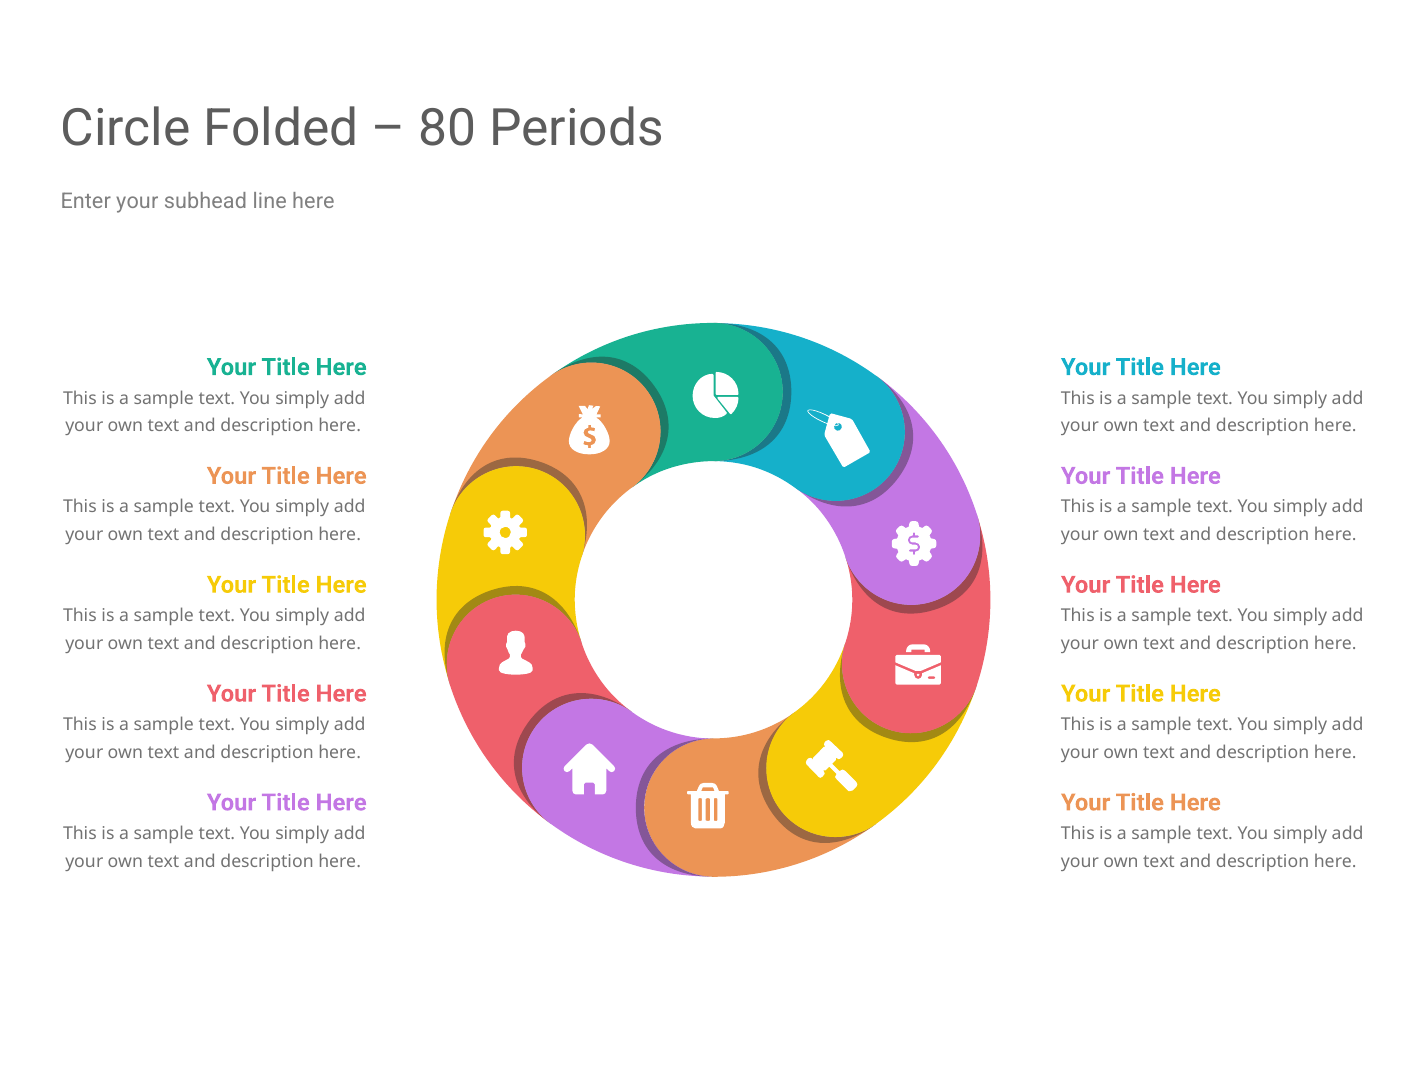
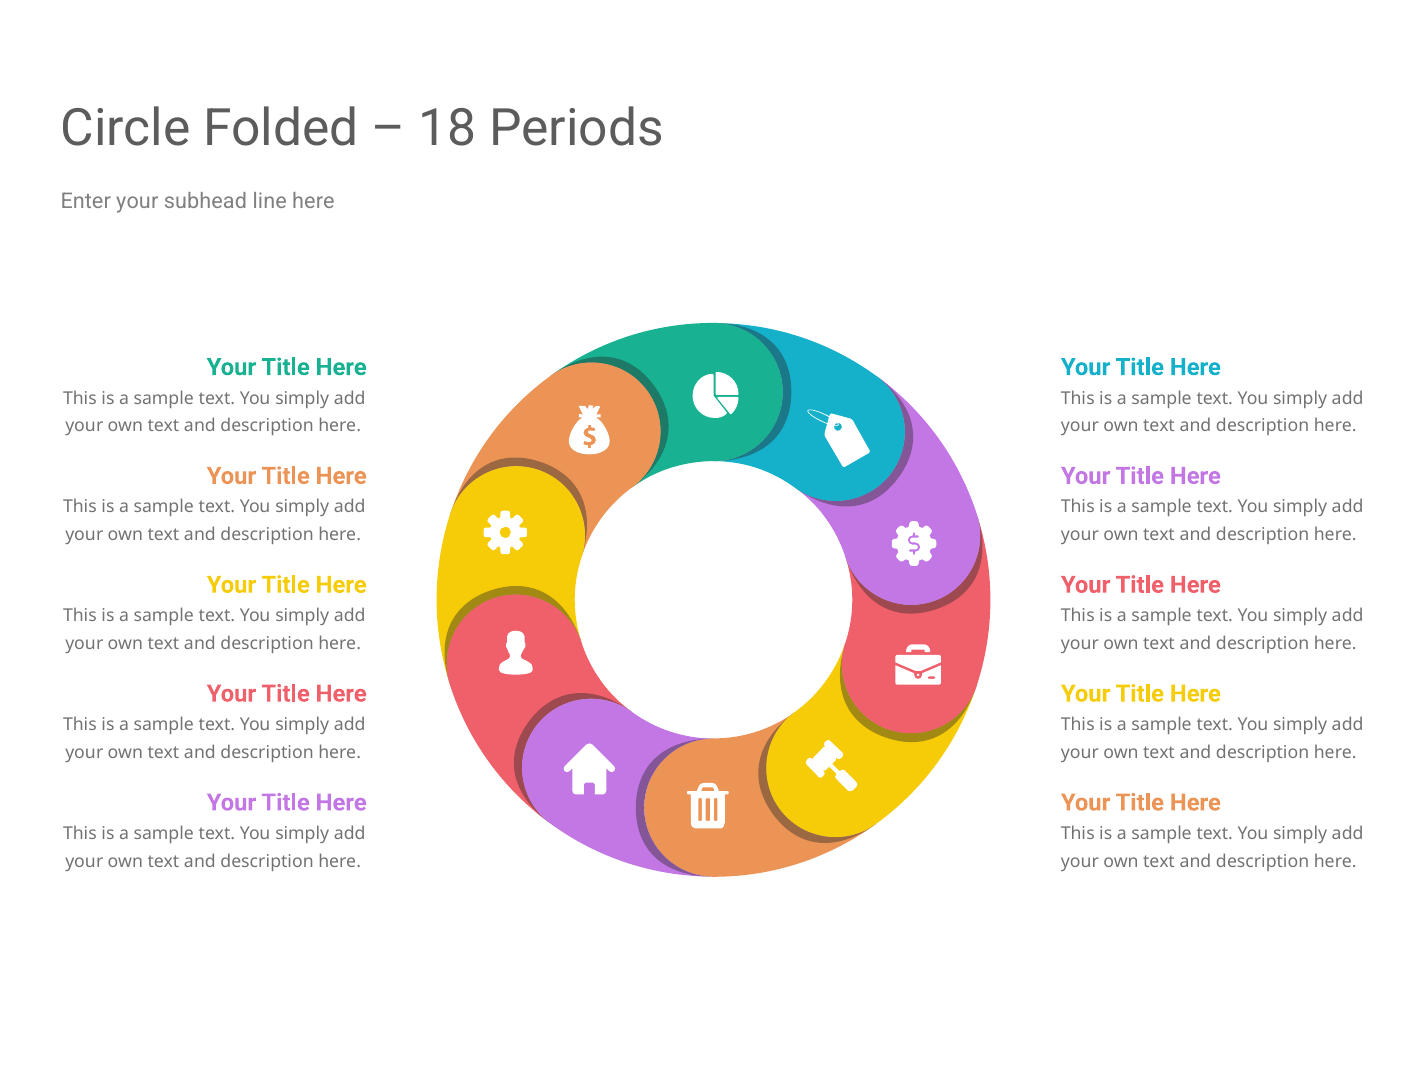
80: 80 -> 18 (447, 128)
